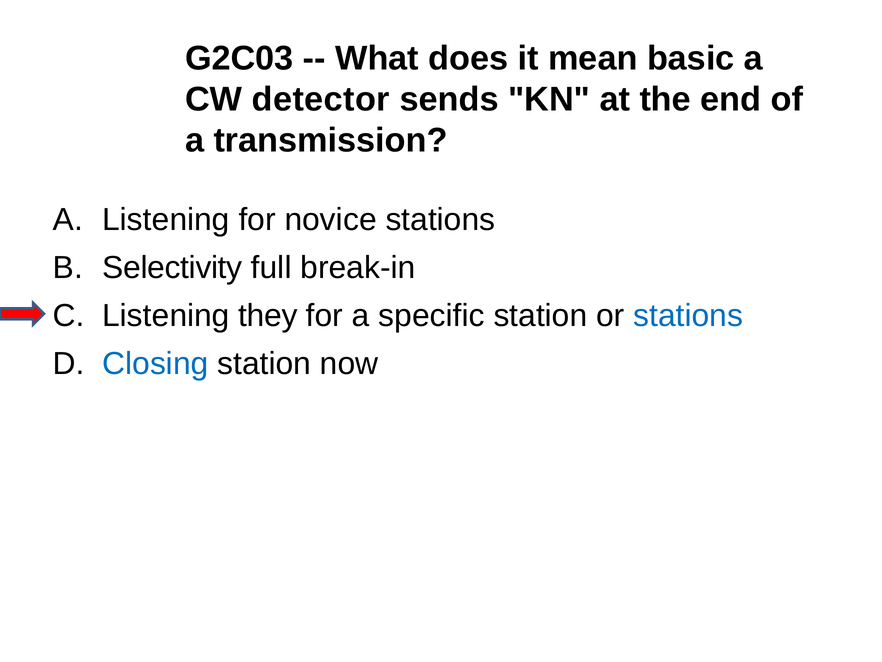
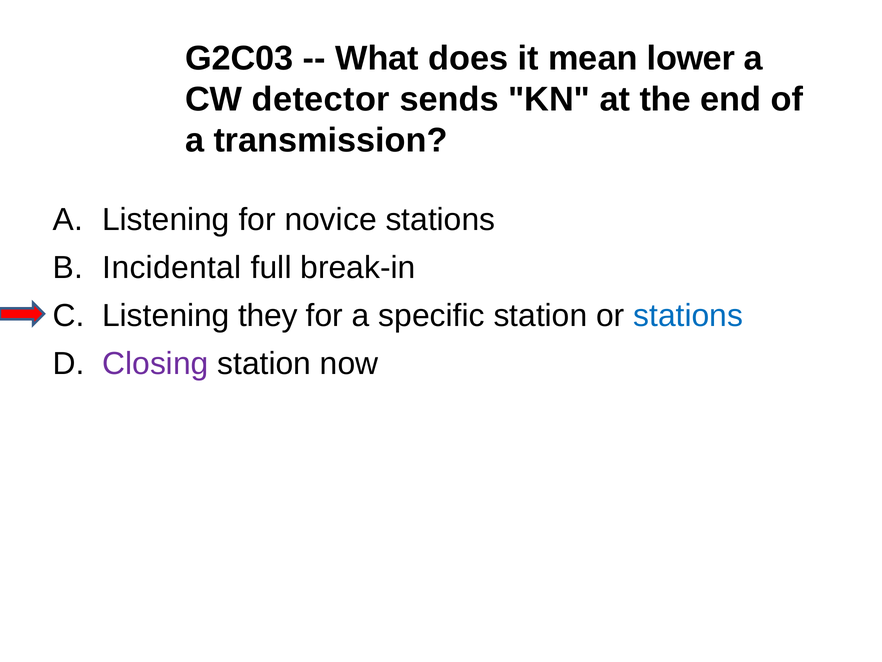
basic: basic -> lower (691, 58)
Selectivity: Selectivity -> Incidental (172, 268)
Closing colour: blue -> purple (155, 364)
